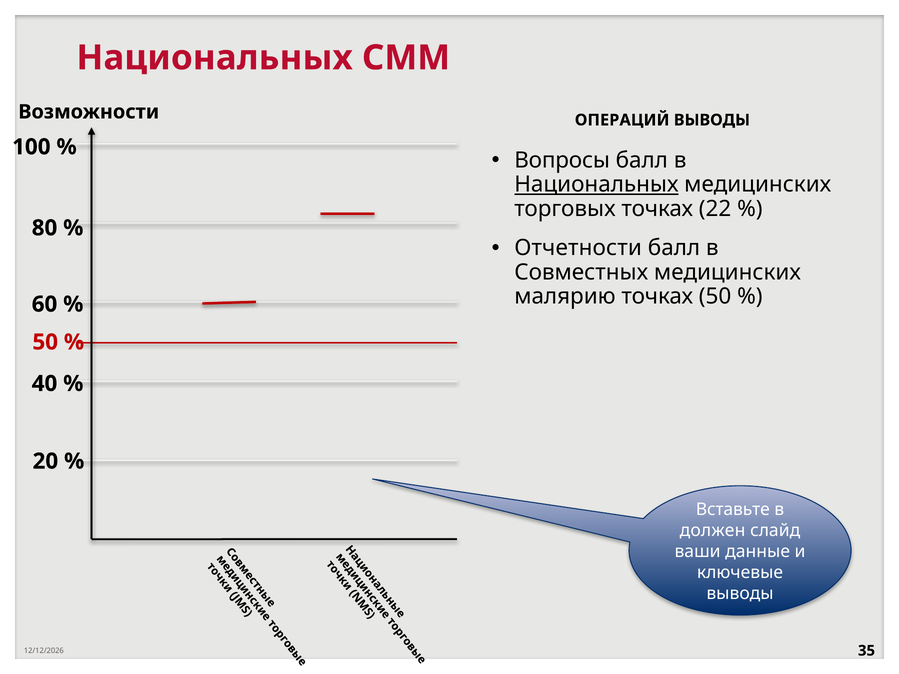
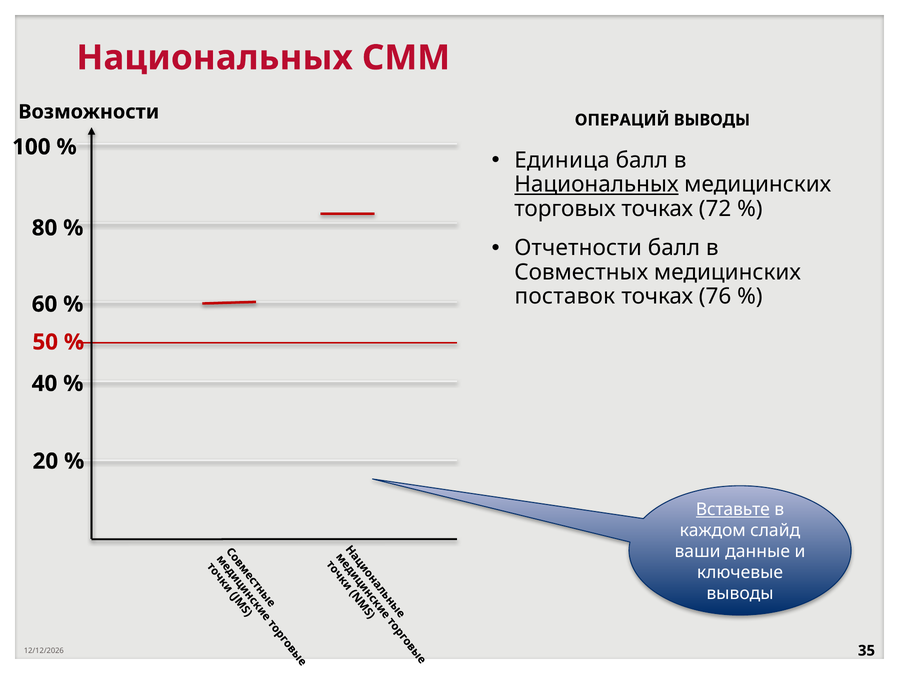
Вопросы: Вопросы -> Единица (562, 160)
22: 22 -> 72 (715, 209)
малярию: малярию -> поставок (565, 297)
точках 50: 50 -> 76 (715, 297)
Вставьте underline: none -> present (733, 510)
должен: должен -> каждом (713, 531)
